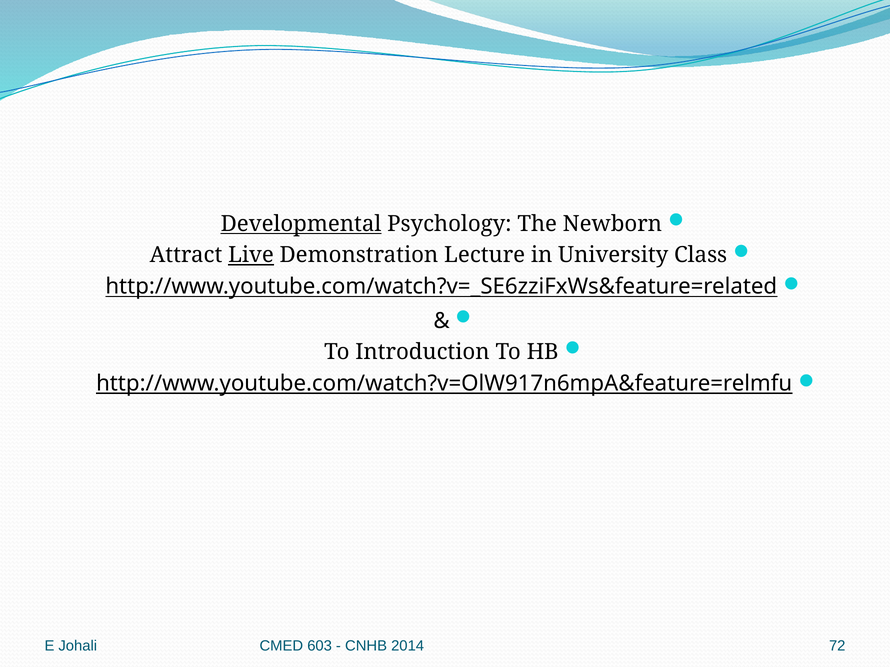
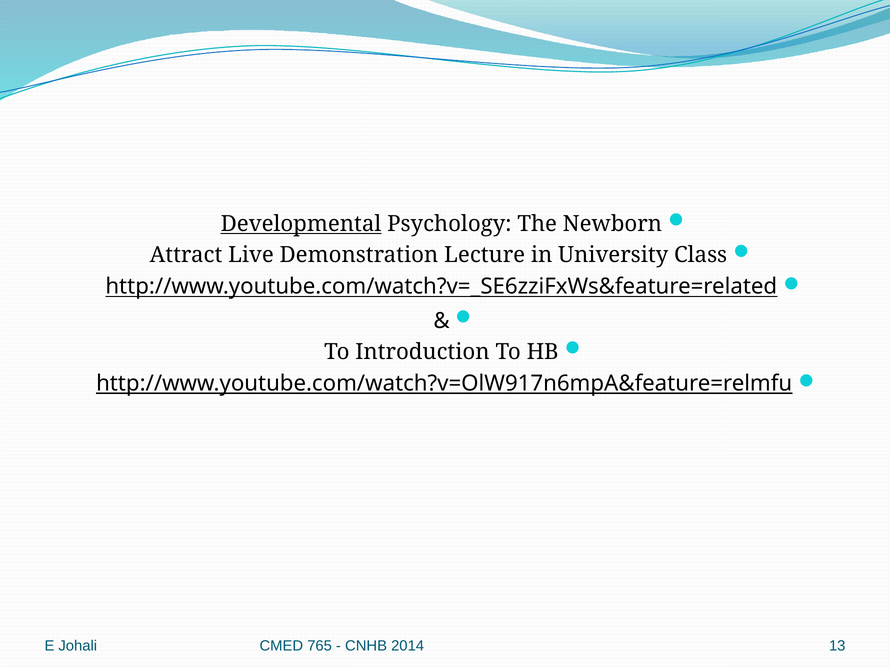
Live underline: present -> none (251, 255)
603: 603 -> 765 (320, 646)
72: 72 -> 13 (837, 646)
